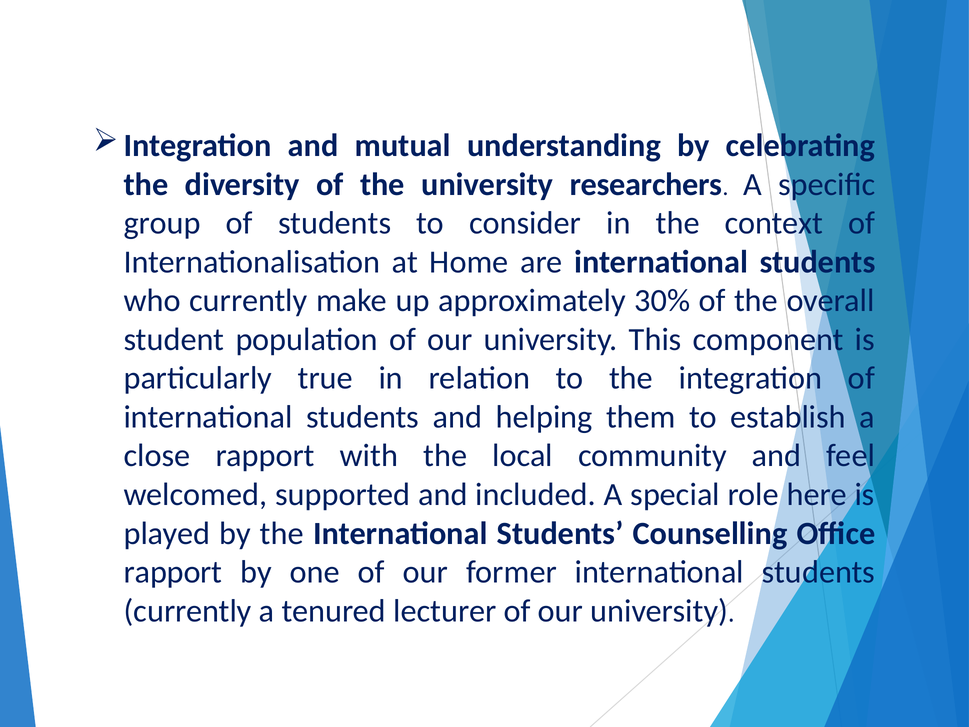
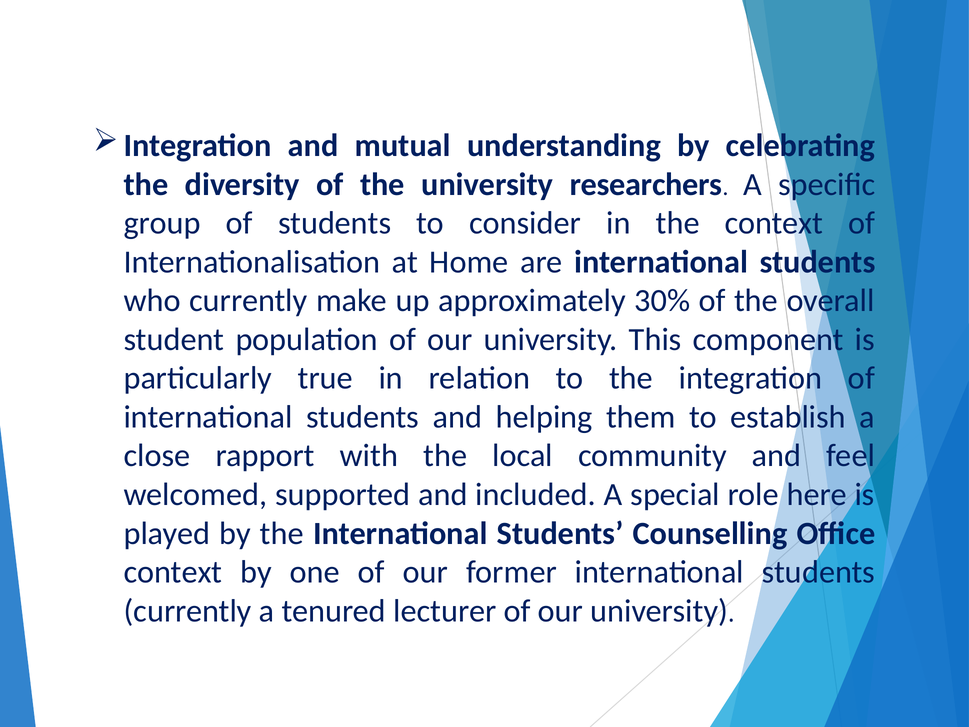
rapport: rapport -> context (173, 572)
